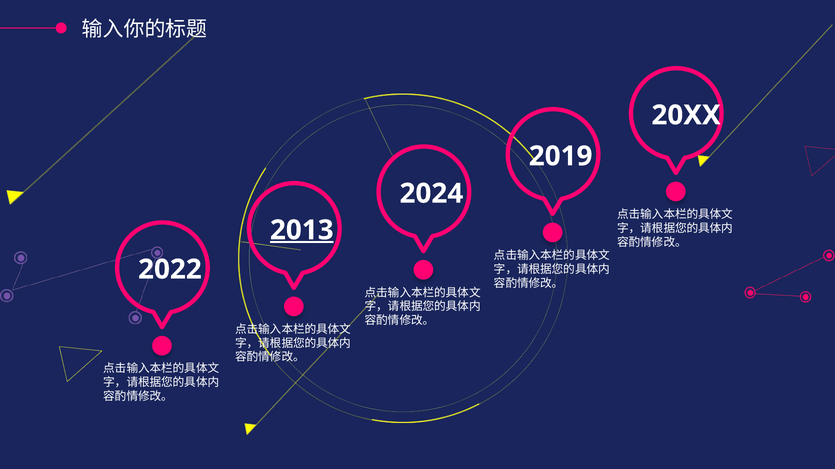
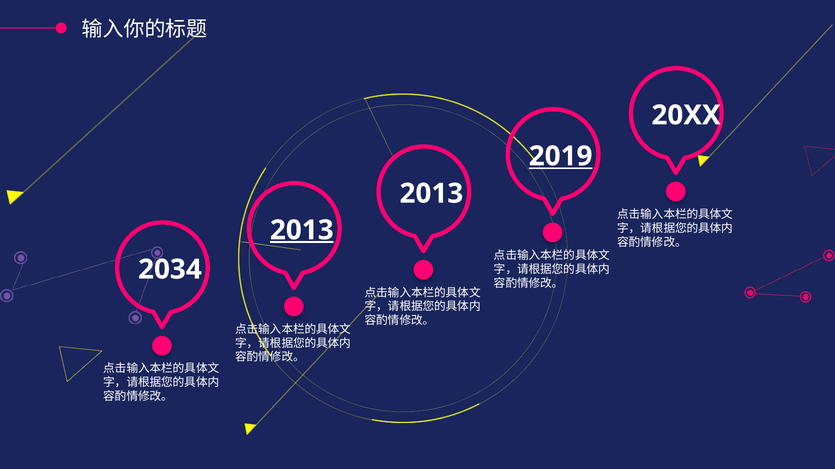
2019 underline: none -> present (561, 156)
2024: 2024 -> 2013 (431, 194)
2022: 2022 -> 2034 (170, 270)
